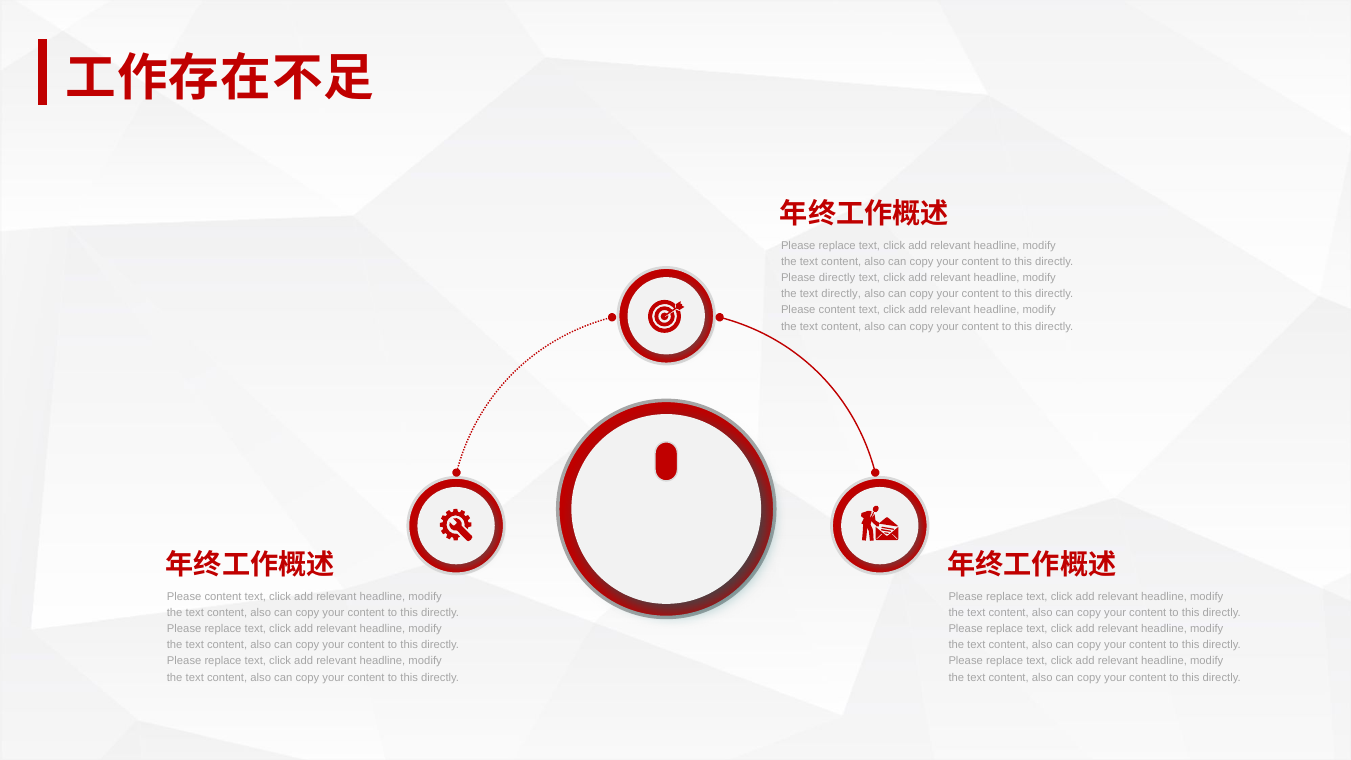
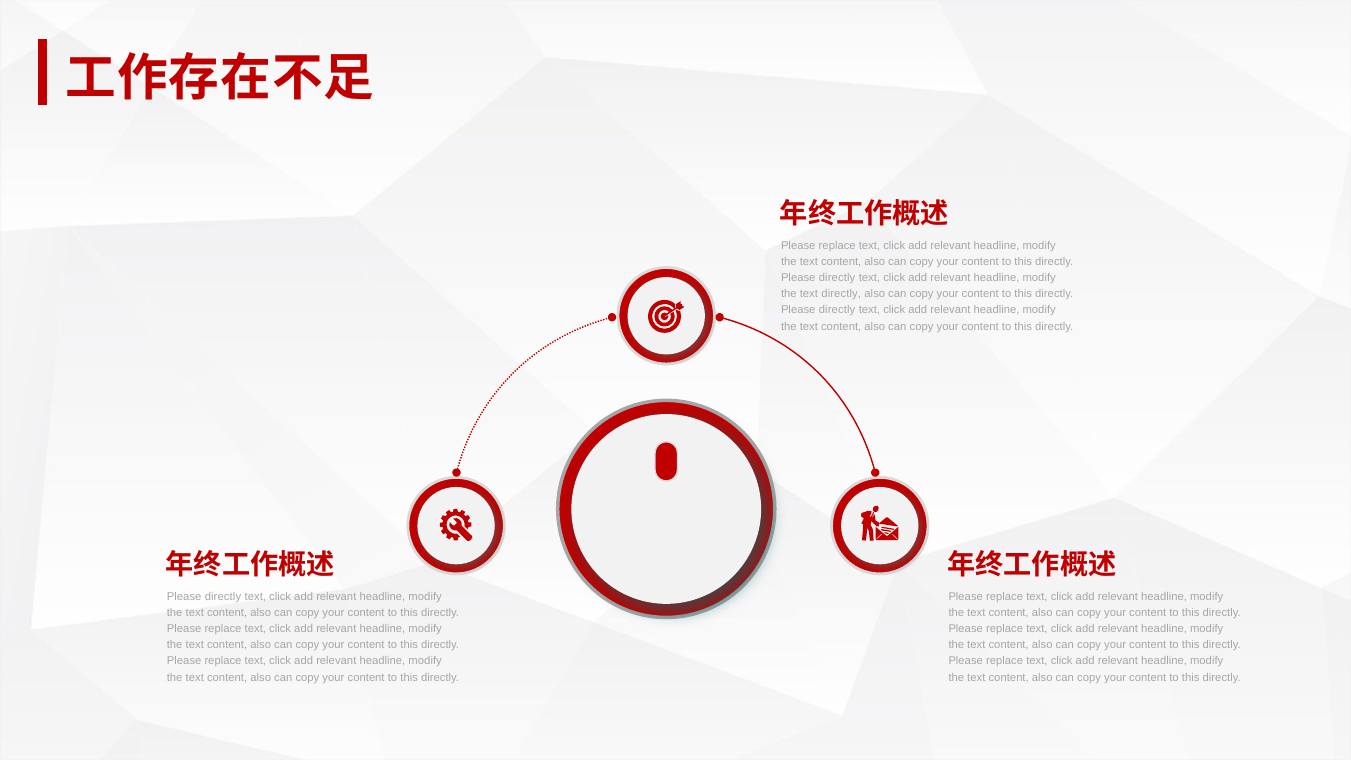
content: content -> directly (837, 310)
content: content -> directly (223, 597)
